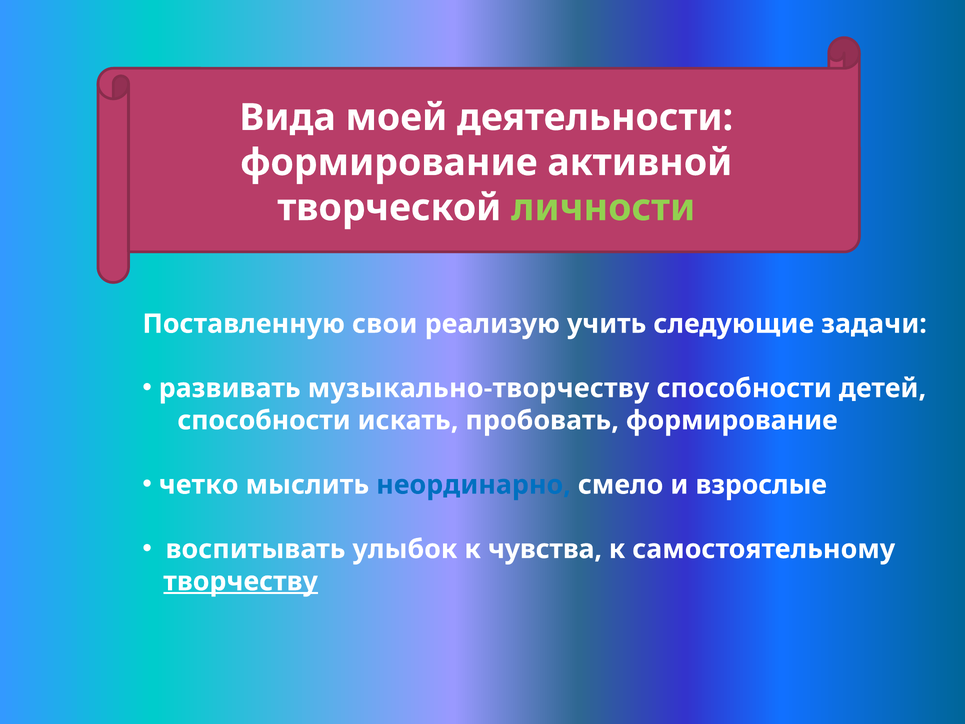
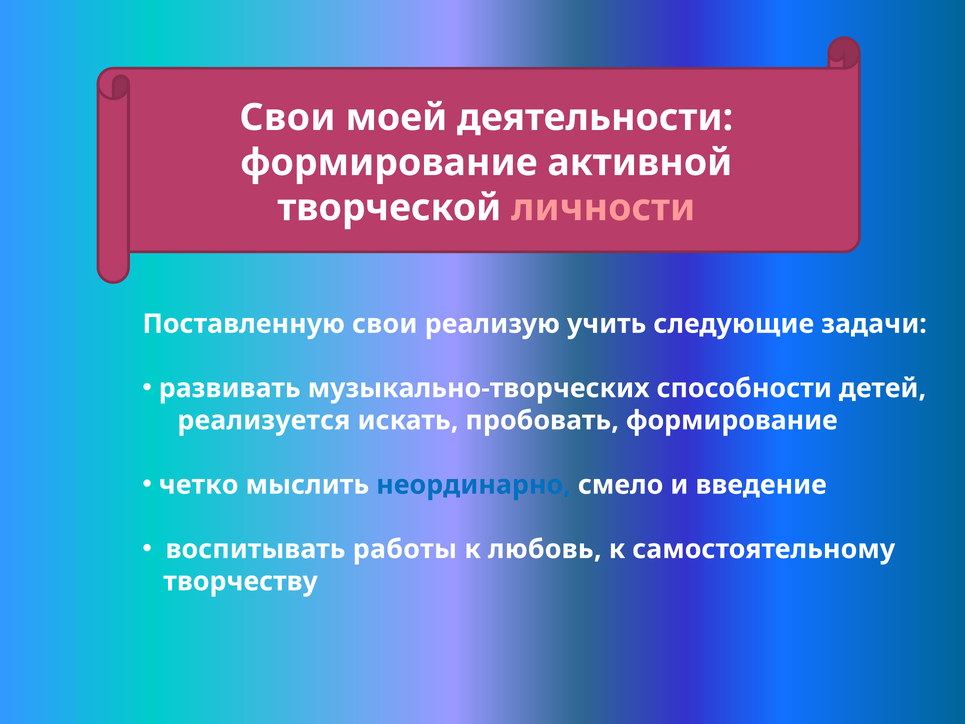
Вида: Вида -> Свои (287, 118)
личности colour: light green -> pink (603, 208)
музыкально-творчеству: музыкально-творчеству -> музыкально-творческих (479, 388)
способности: способности -> реализуется (264, 420)
взрослые: взрослые -> введение (761, 485)
улыбок: улыбок -> работы (405, 549)
чувства: чувства -> любовь (545, 549)
творчеству underline: present -> none (241, 581)
